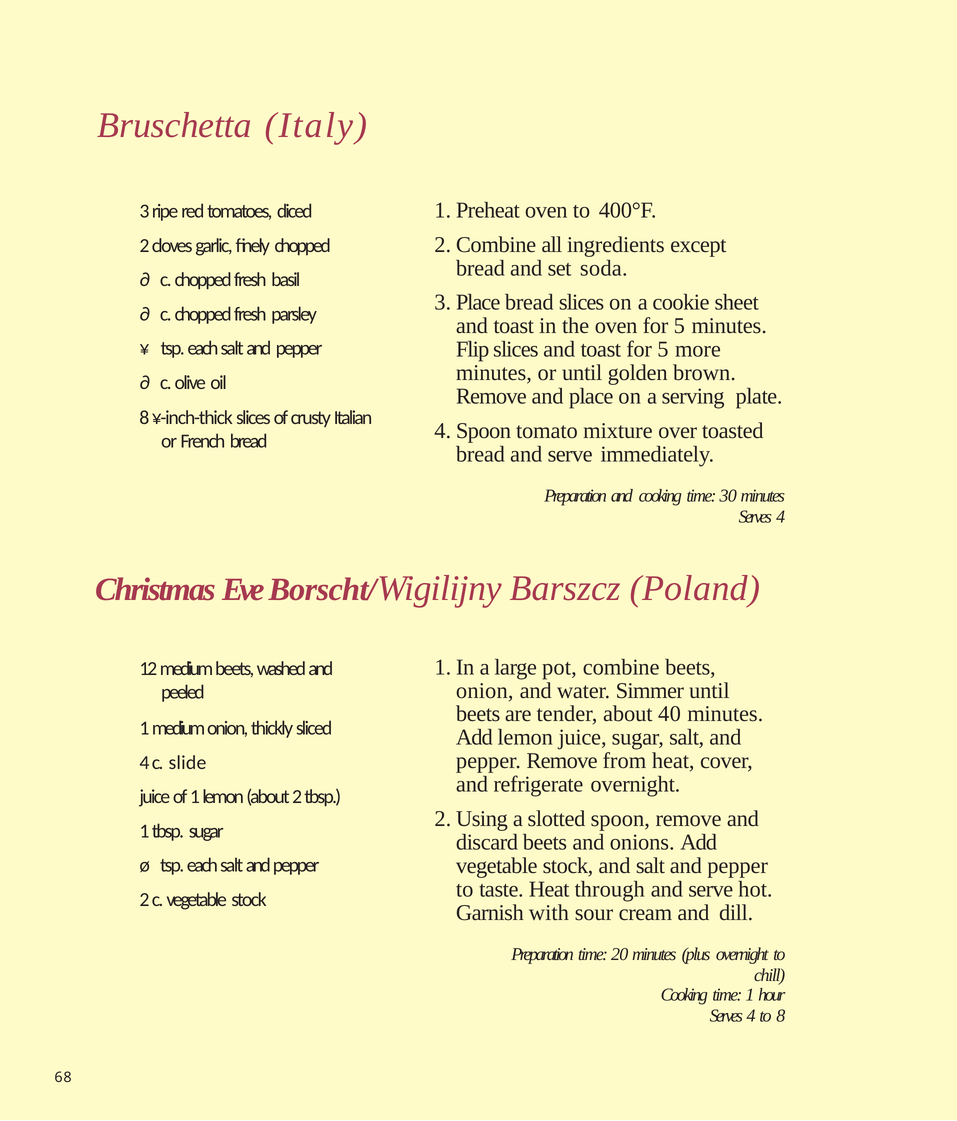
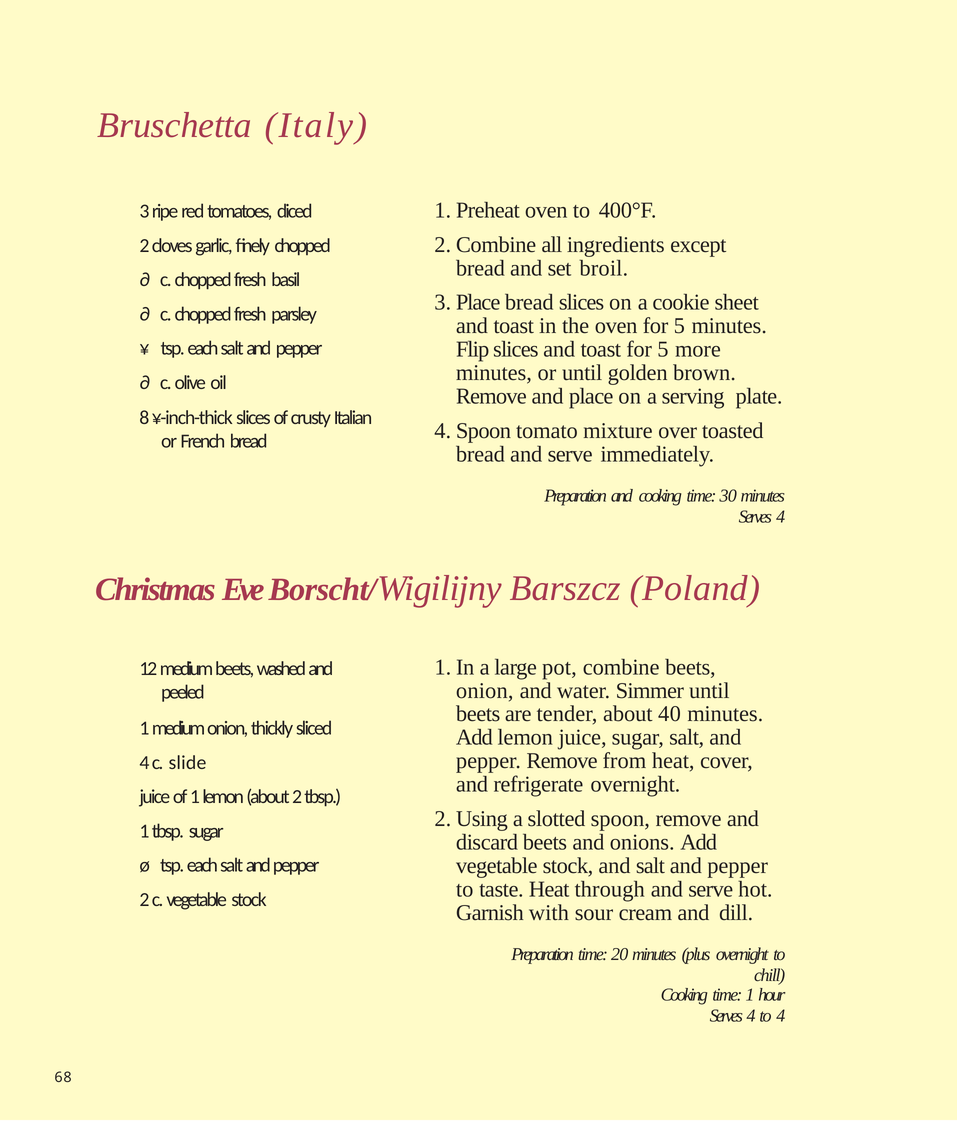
soda: soda -> broil (604, 268)
to 8: 8 -> 4 (781, 1015)
